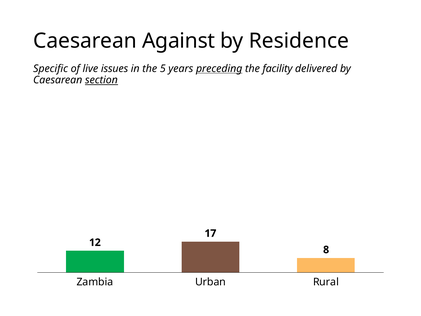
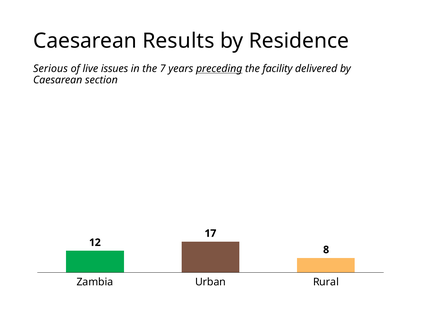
Against: Against -> Results (178, 41)
Specific: Specific -> Serious (50, 69)
5: 5 -> 7 (163, 69)
section underline: present -> none (101, 80)
